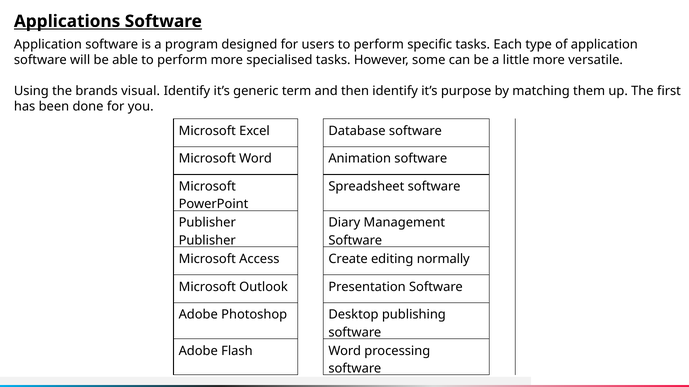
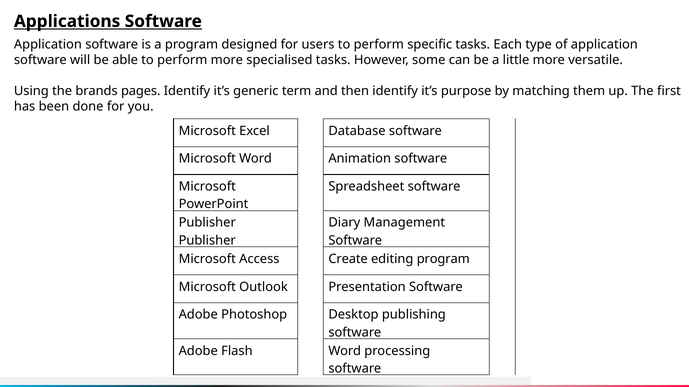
visual: visual -> pages (141, 91)
editing normally: normally -> program (443, 259)
